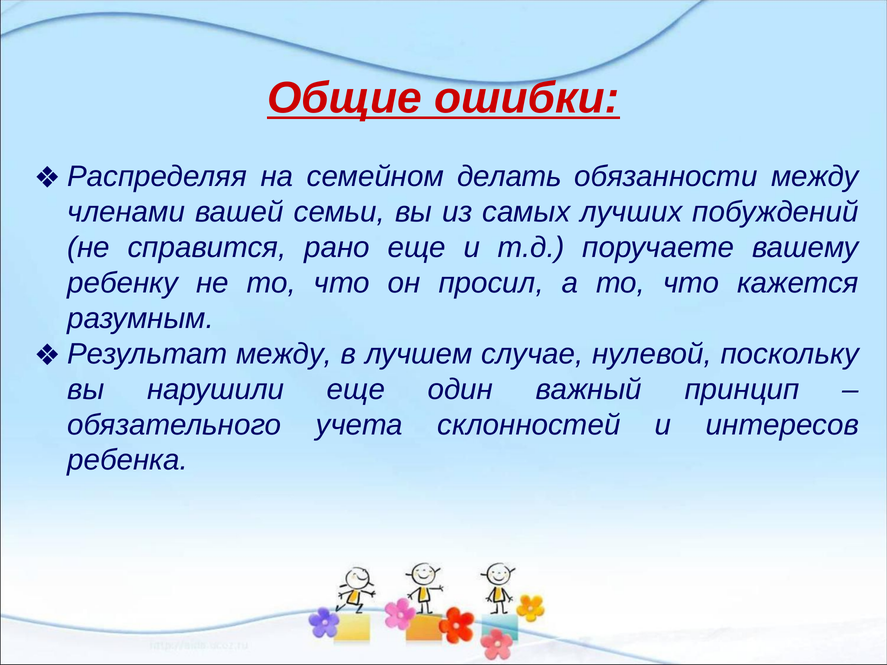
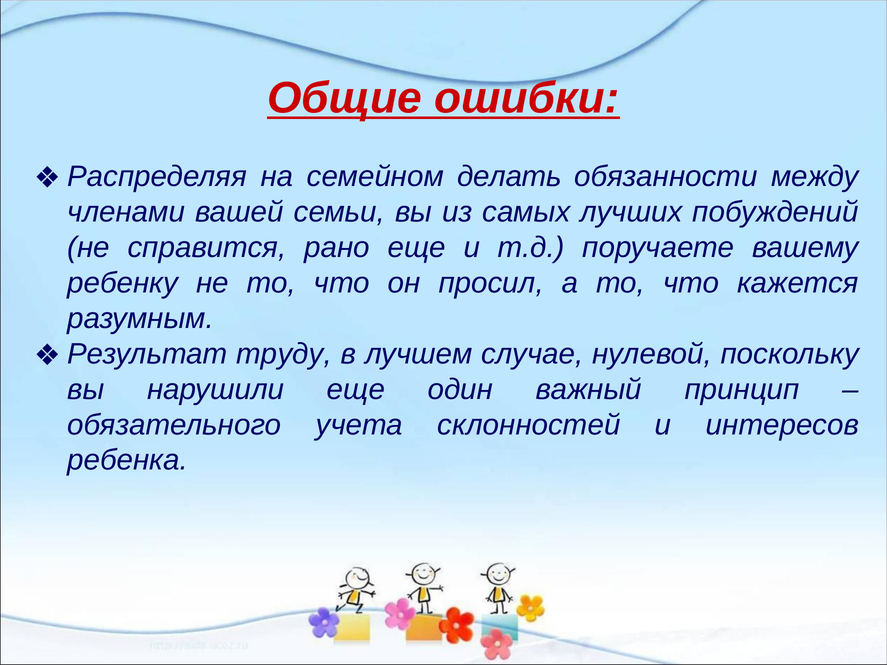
между: между -> труду (284, 354)
